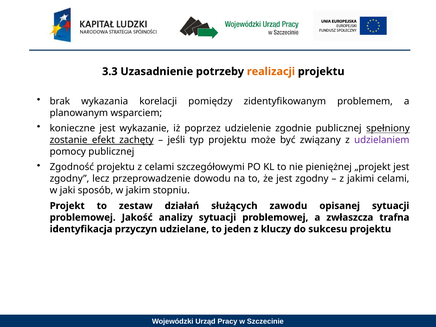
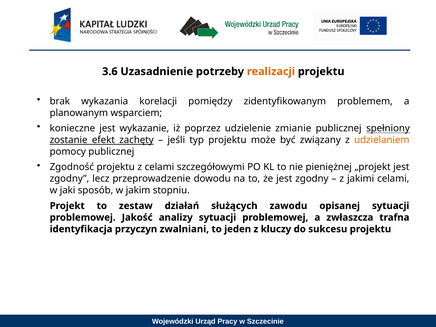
3.3: 3.3 -> 3.6 (110, 72)
zgodnie: zgodnie -> zmianie (293, 128)
udzielaniem colour: purple -> orange (382, 140)
udzielane: udzielane -> zwalniani (184, 229)
